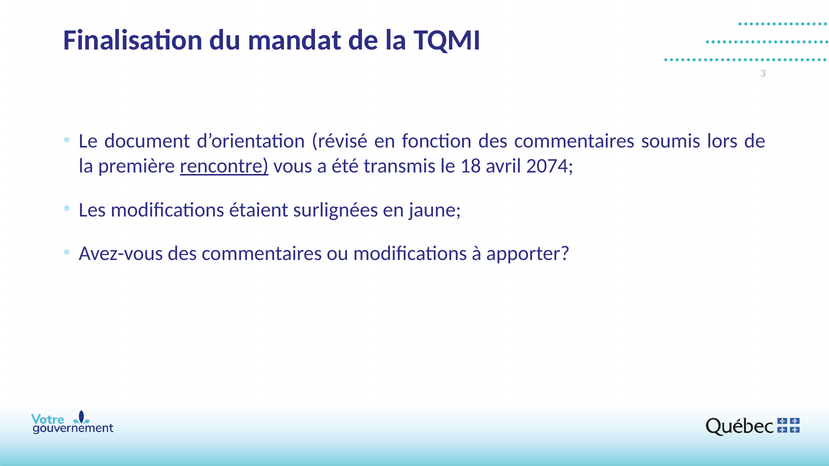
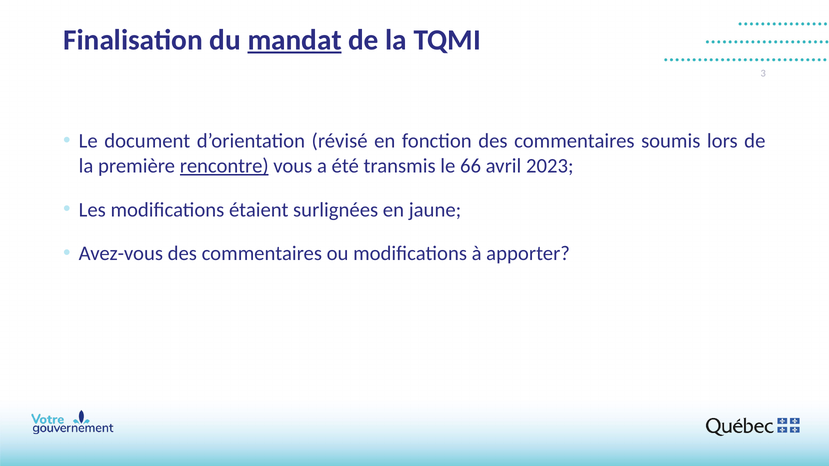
mandat underline: none -> present (295, 40)
18: 18 -> 66 (471, 166)
2074: 2074 -> 2023 (550, 166)
